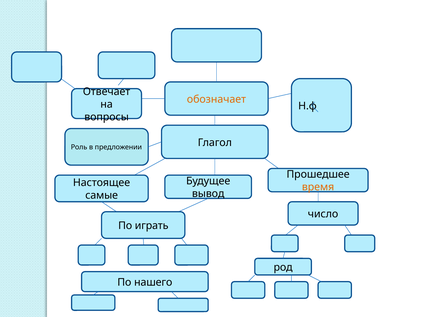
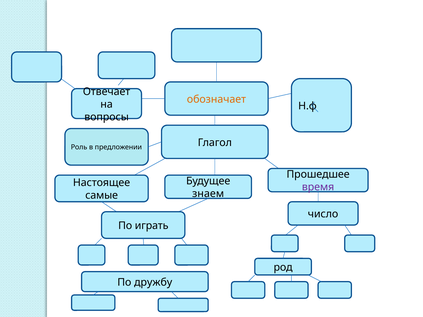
время colour: orange -> purple (318, 187)
вывод: вывод -> знаем (208, 194)
нашего: нашего -> дружбу (153, 283)
